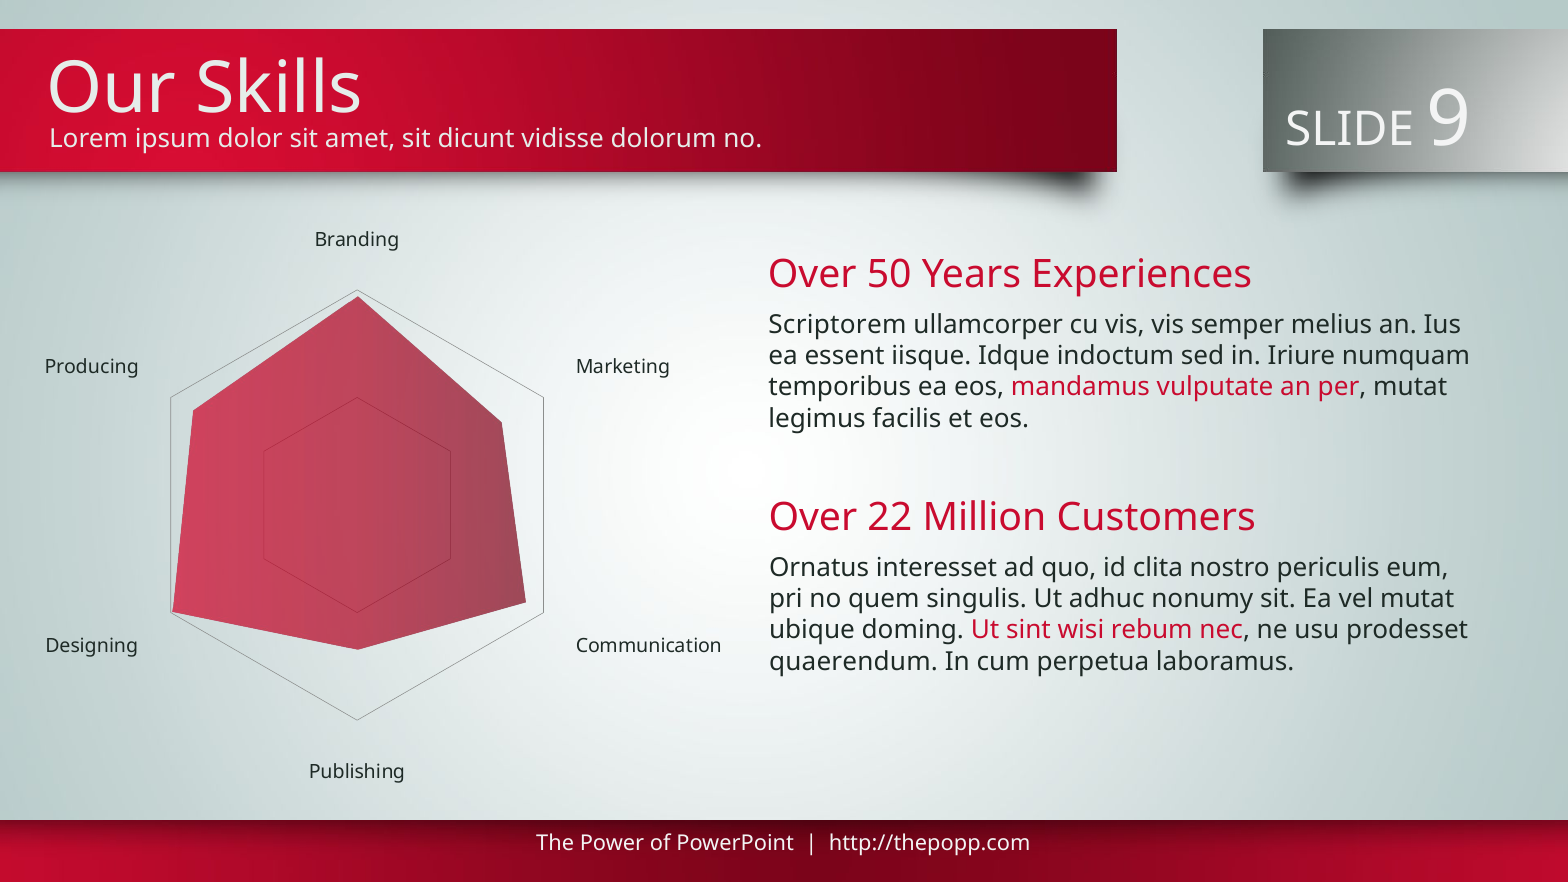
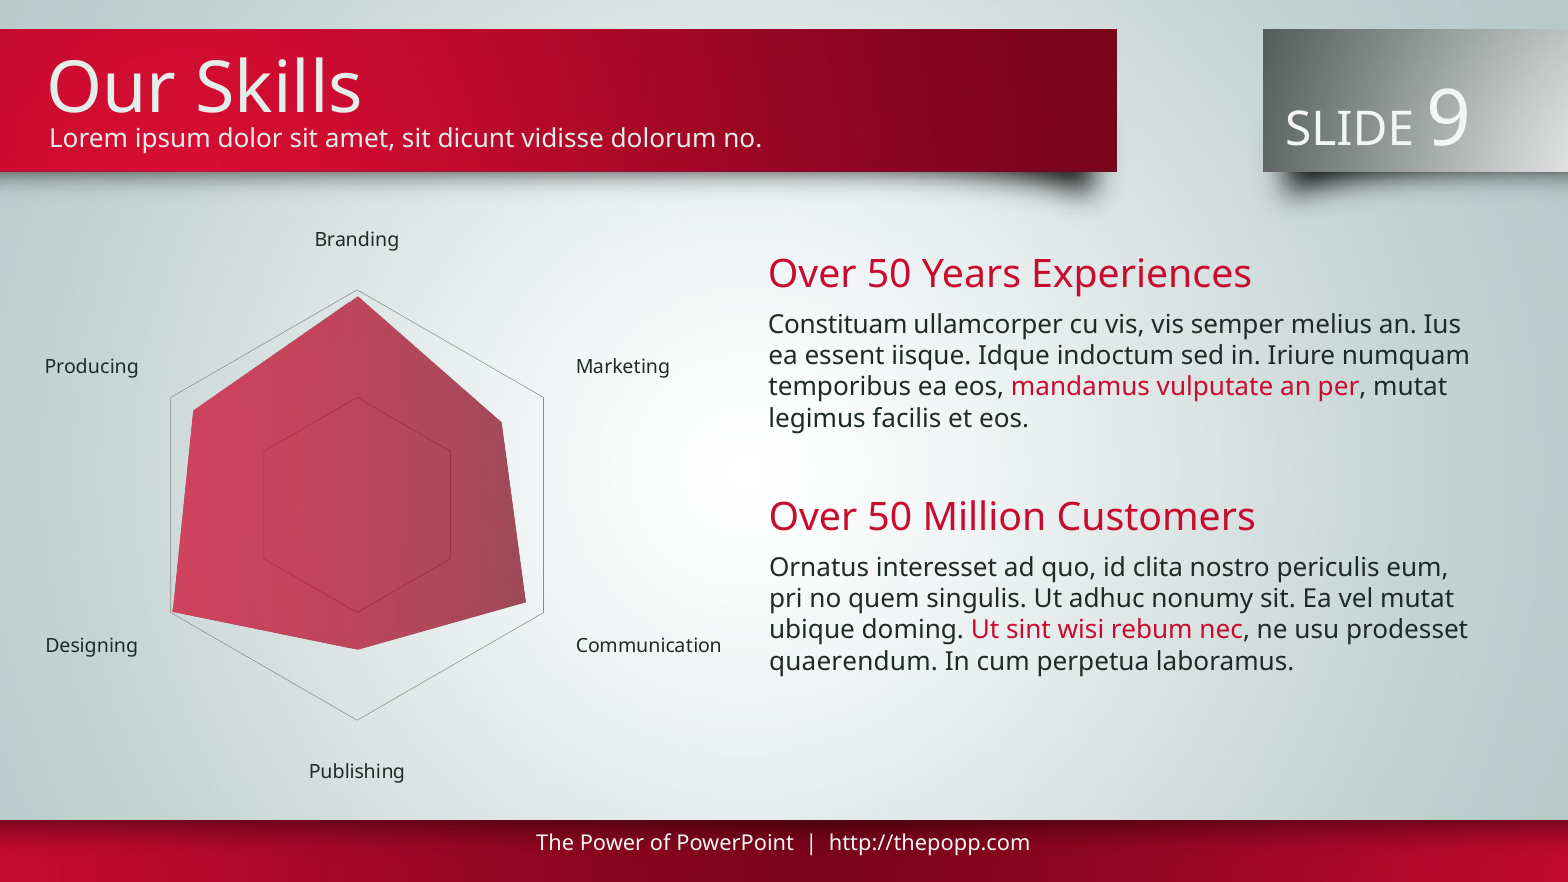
Scriptorem: Scriptorem -> Constituam (838, 324)
22: 22 -> 50 (890, 518)
